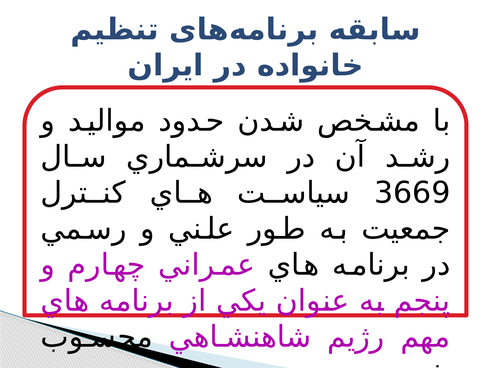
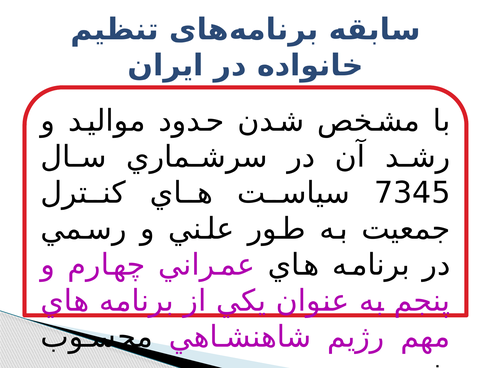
3669: 3669 -> 7345 (412, 193)
